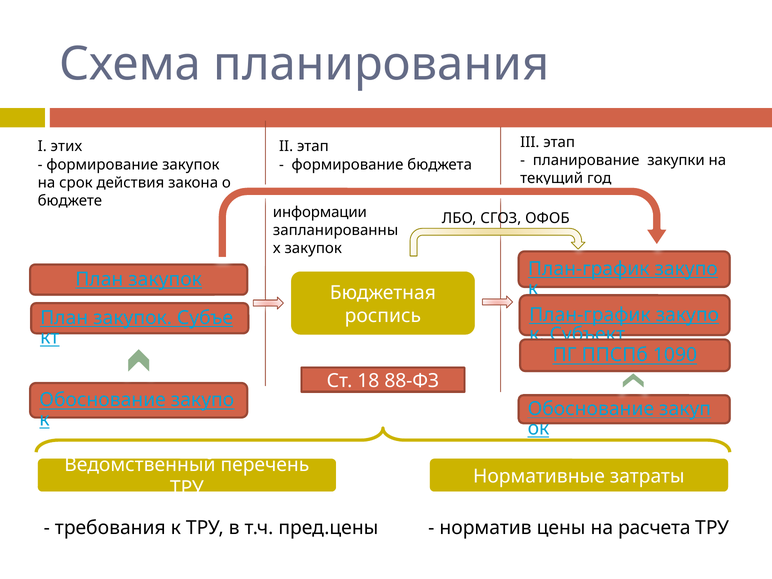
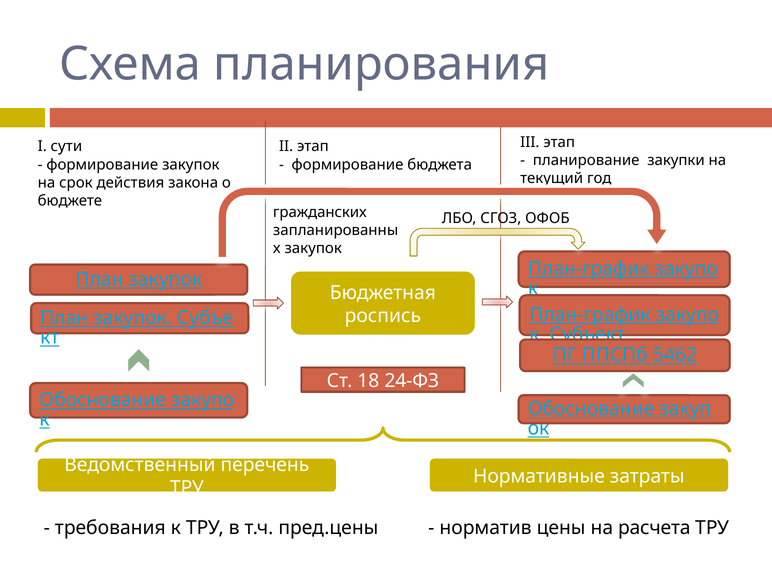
этих: этих -> сути (66, 147)
информации: информации -> гражданских (320, 212)
1090: 1090 -> 5462 (675, 355)
88-ФЗ: 88-ФЗ -> 24-ФЗ (412, 381)
